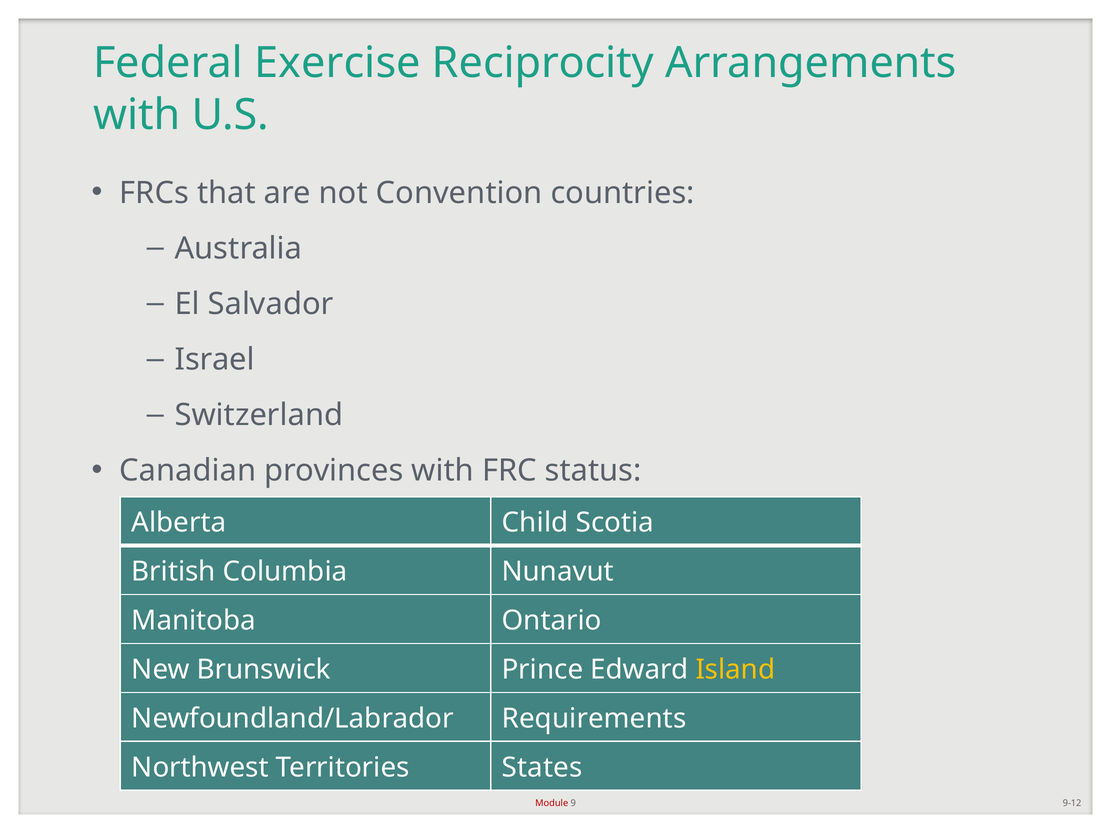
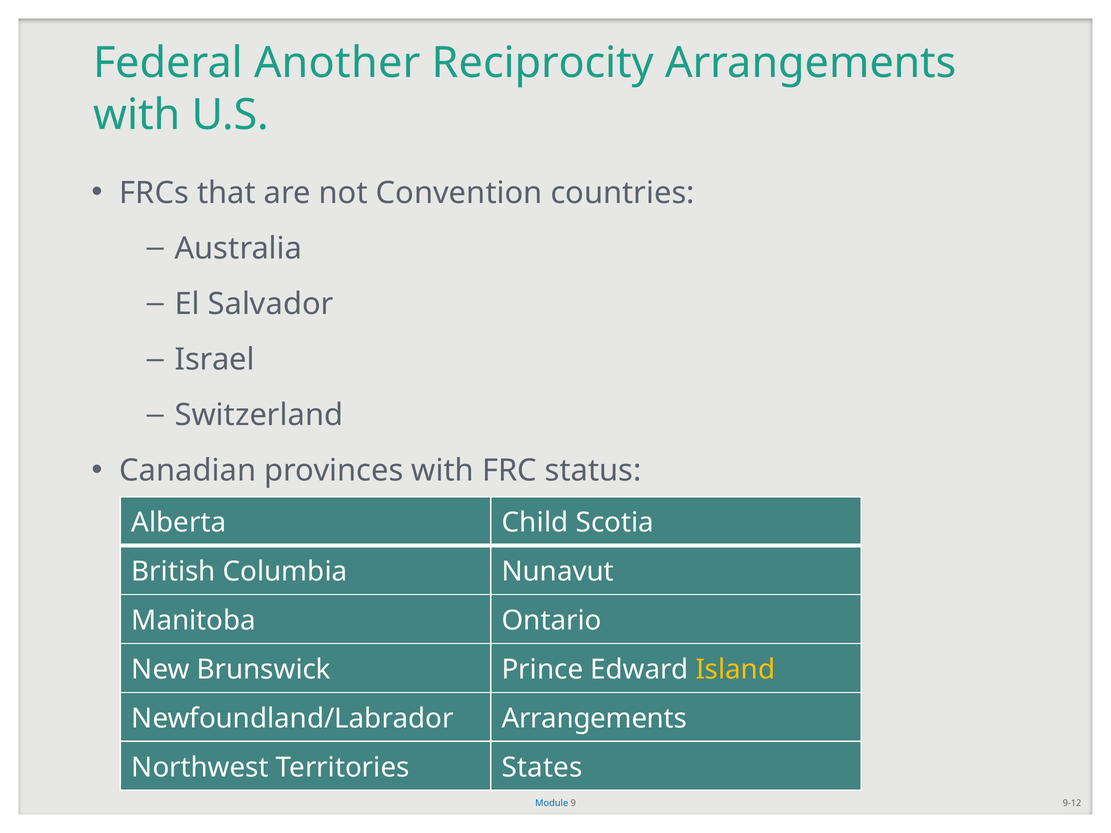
Exercise: Exercise -> Another (337, 63)
Newfoundland/Labrador Requirements: Requirements -> Arrangements (594, 719)
Module colour: red -> blue (552, 803)
